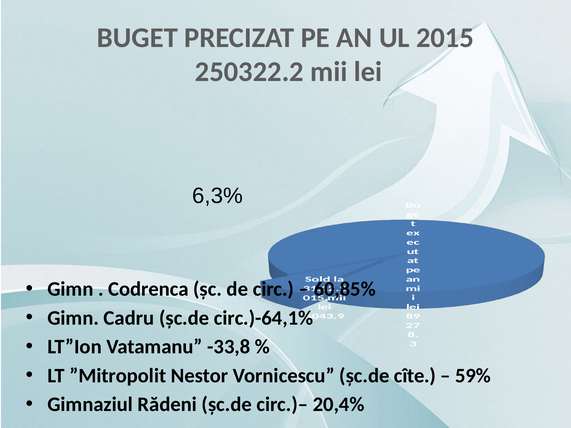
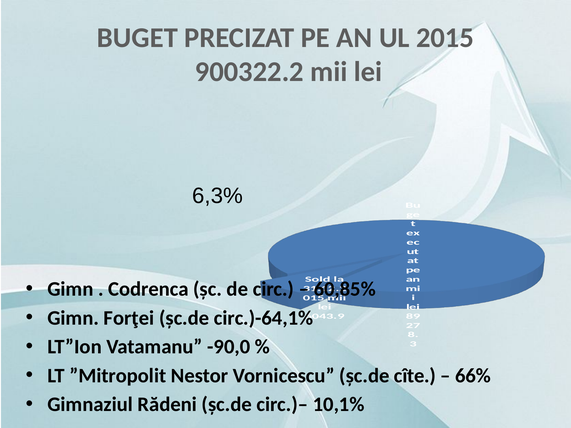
250322.2: 250322.2 -> 900322.2 (249, 72)
Cadru: Cadru -> Forţei (129, 318)
-33,8: -33,8 -> -90,0 (229, 347)
59%: 59% -> 66% (473, 376)
20,4%: 20,4% -> 10,1% (339, 405)
